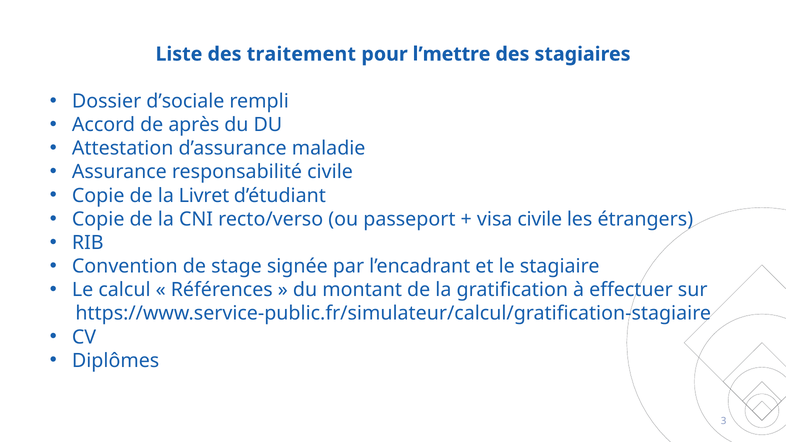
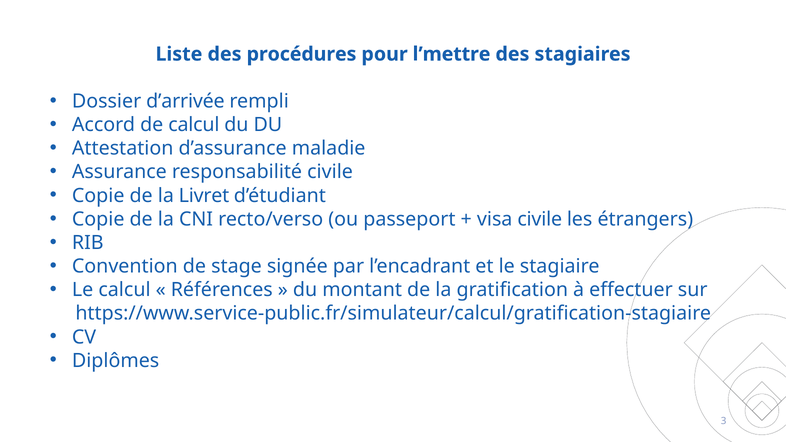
traitement: traitement -> procédures (302, 54)
d’sociale: d’sociale -> d’arrivée (185, 101)
de après: après -> calcul (194, 125)
